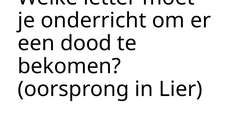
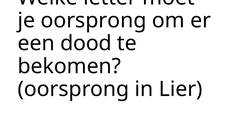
je onderricht: onderricht -> oorsprong (93, 21)
